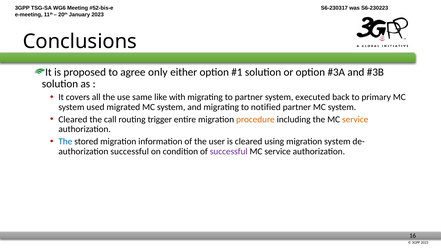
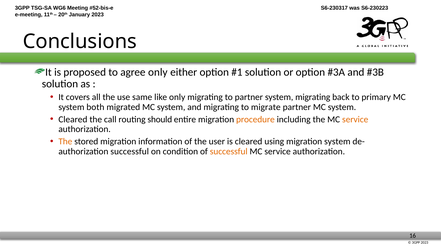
like with: with -> only (177, 97)
system executed: executed -> migrating (313, 97)
used: used -> both (95, 107)
notified: notified -> migrate (266, 107)
trigger: trigger -> should (160, 119)
The colour: blue -> orange (65, 142)
successful colour: purple -> orange (229, 151)
